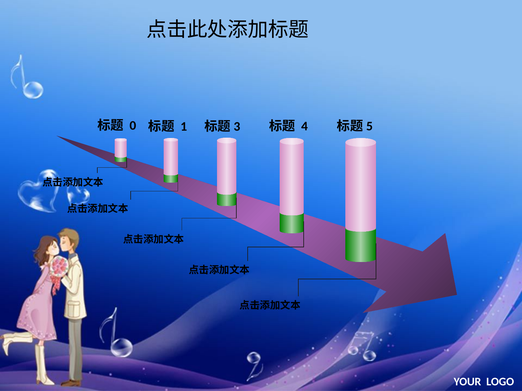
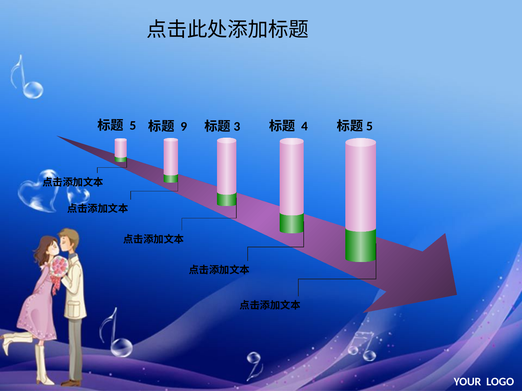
0: 0 -> 5 (133, 126)
1: 1 -> 9 (184, 127)
